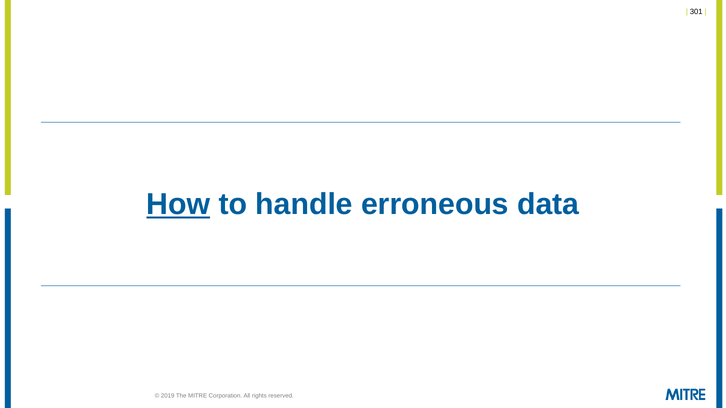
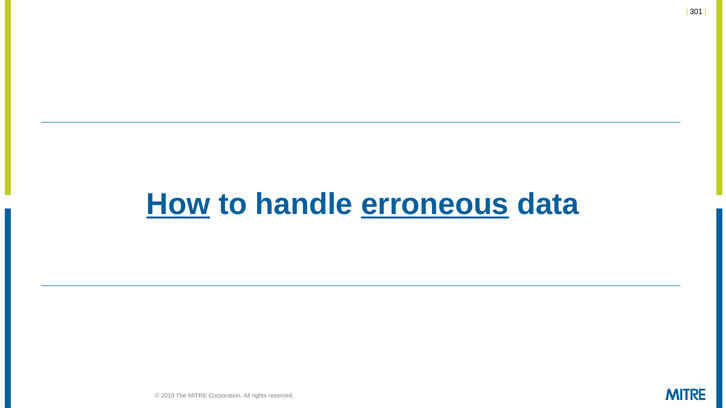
erroneous underline: none -> present (435, 205)
